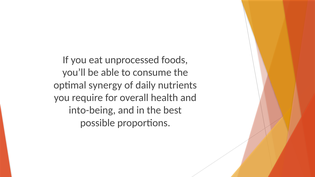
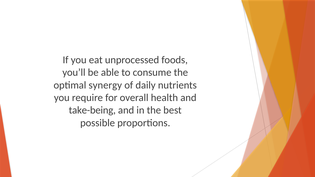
into-being: into-being -> take-being (92, 110)
